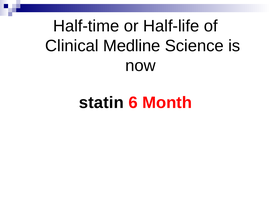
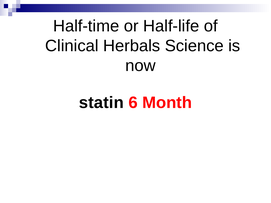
Medline: Medline -> Herbals (132, 46)
